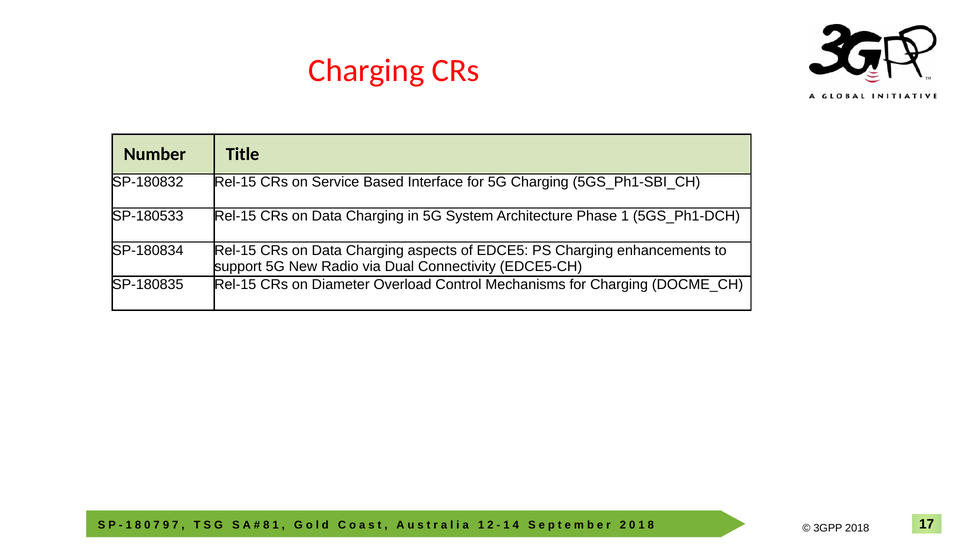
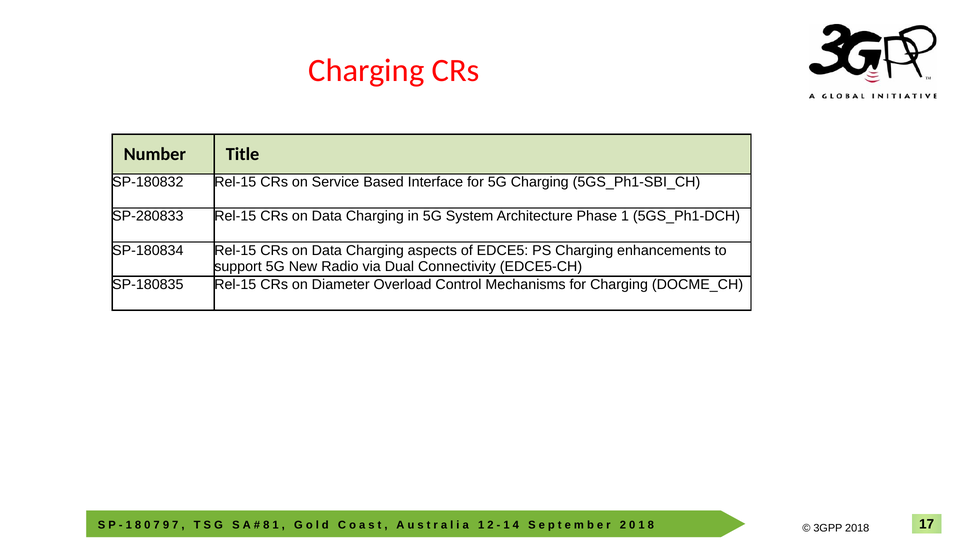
SP-180533: SP-180533 -> SP-280833 (148, 217)
